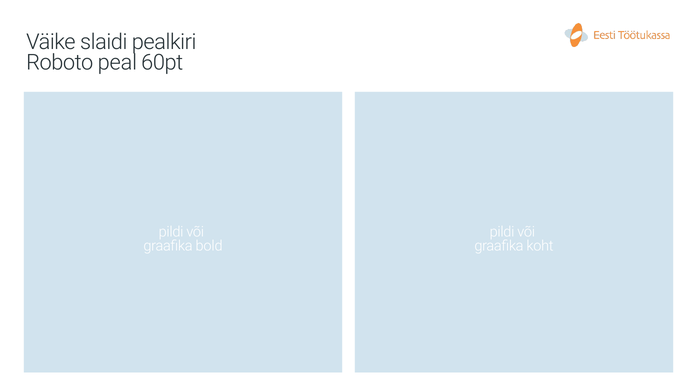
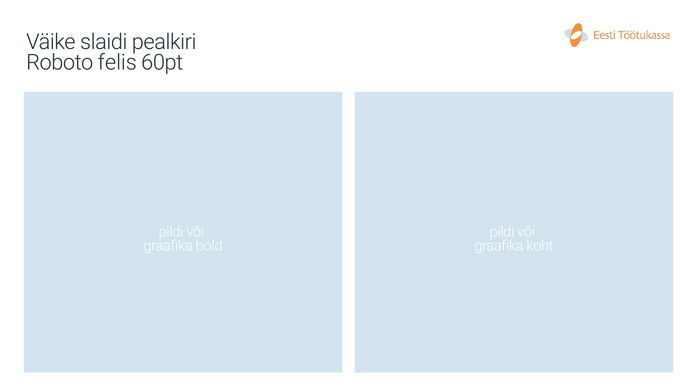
peal: peal -> felis (117, 63)
